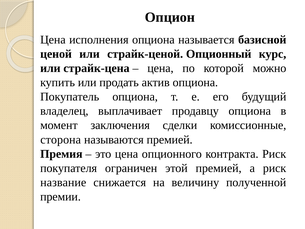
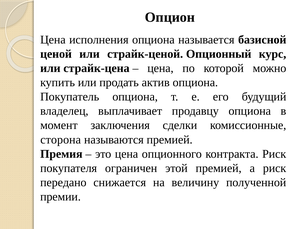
название: название -> передано (63, 182)
